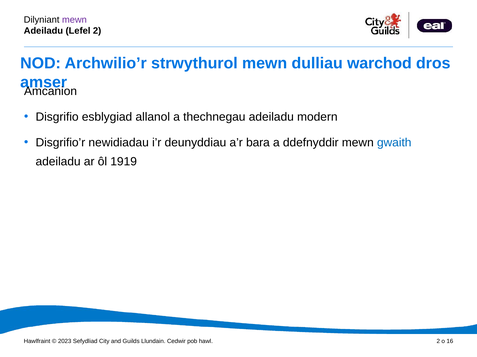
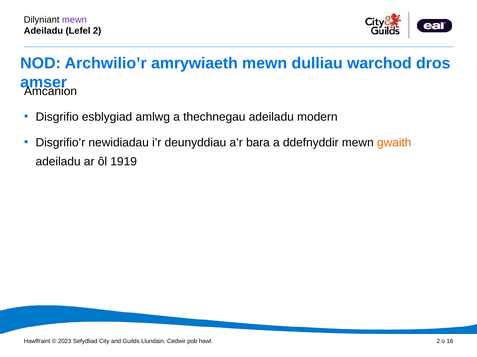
strwythurol: strwythurol -> amrywiaeth (194, 63)
allanol: allanol -> amlwg (153, 117)
gwaith colour: blue -> orange (394, 143)
